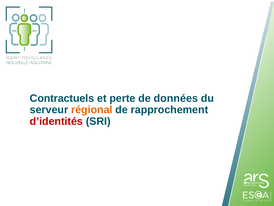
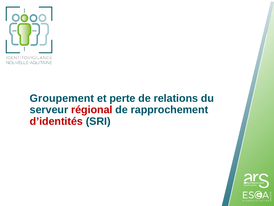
Contractuels: Contractuels -> Groupement (62, 98)
données: données -> relations (176, 98)
régional colour: orange -> red (92, 110)
